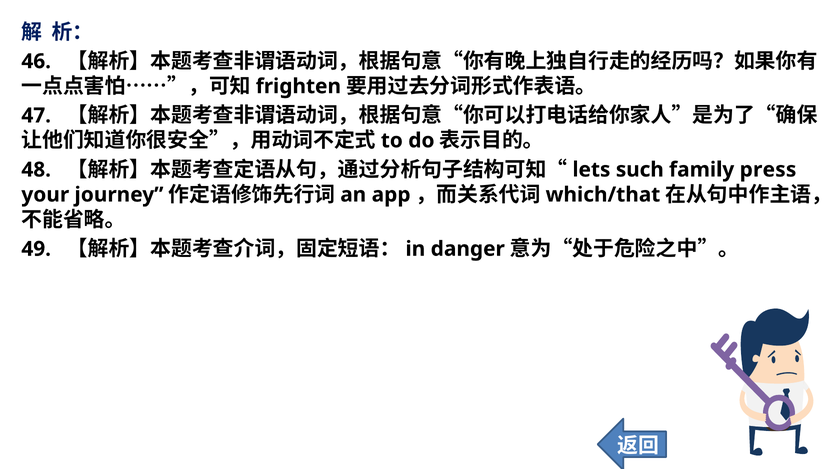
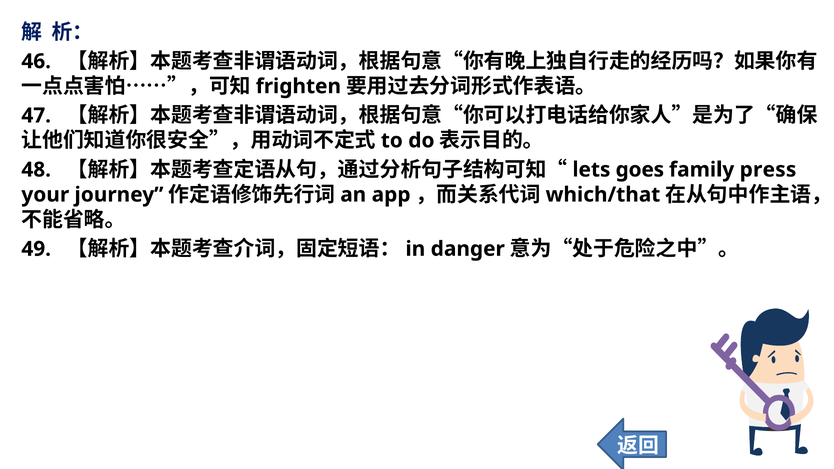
such: such -> goes (640, 170)
